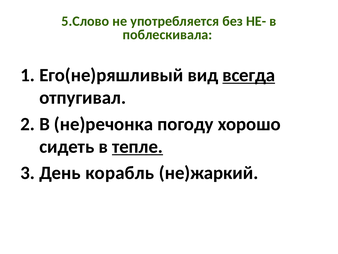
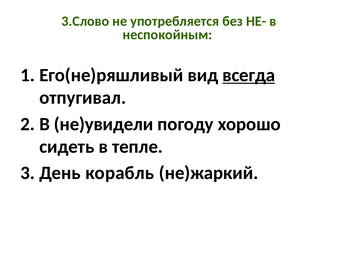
5.Слово: 5.Слово -> 3.Слово (85, 21)
поблескивала: поблескивала -> неспокойным (167, 35)
не)речонка: не)речонка -> не)увидели (104, 124)
тепле underline: present -> none (138, 146)
